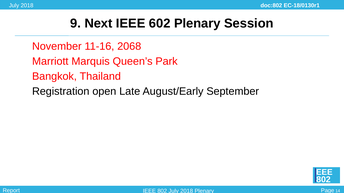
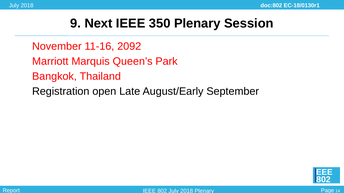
602: 602 -> 350 (160, 23)
2068: 2068 -> 2092 (129, 46)
